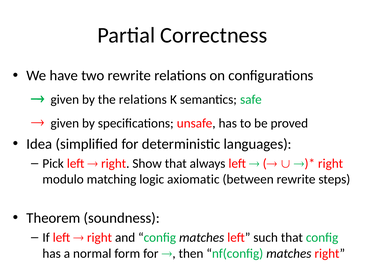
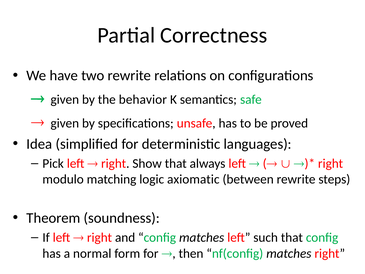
the relations: relations -> behavior (143, 99)
